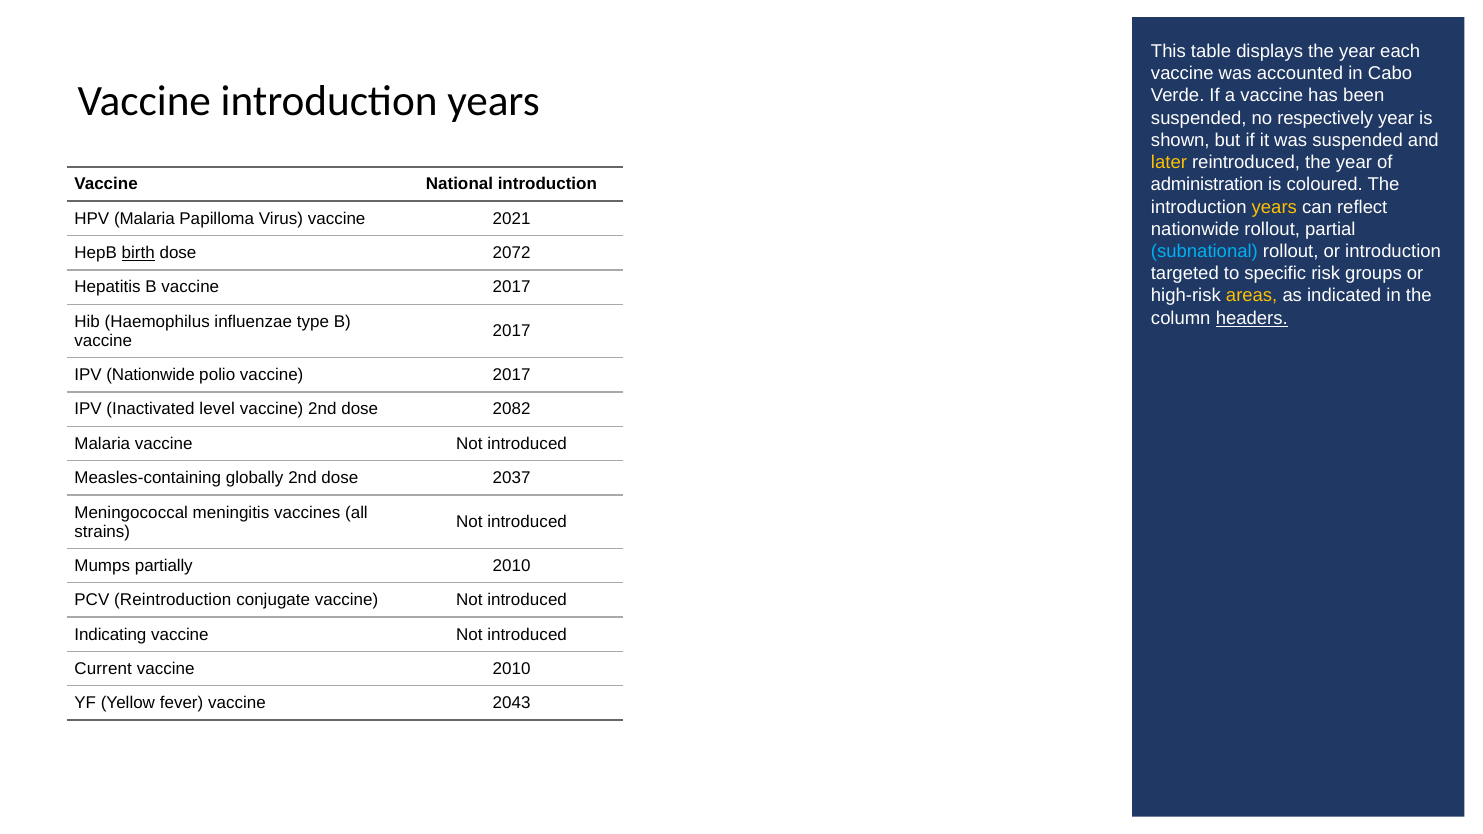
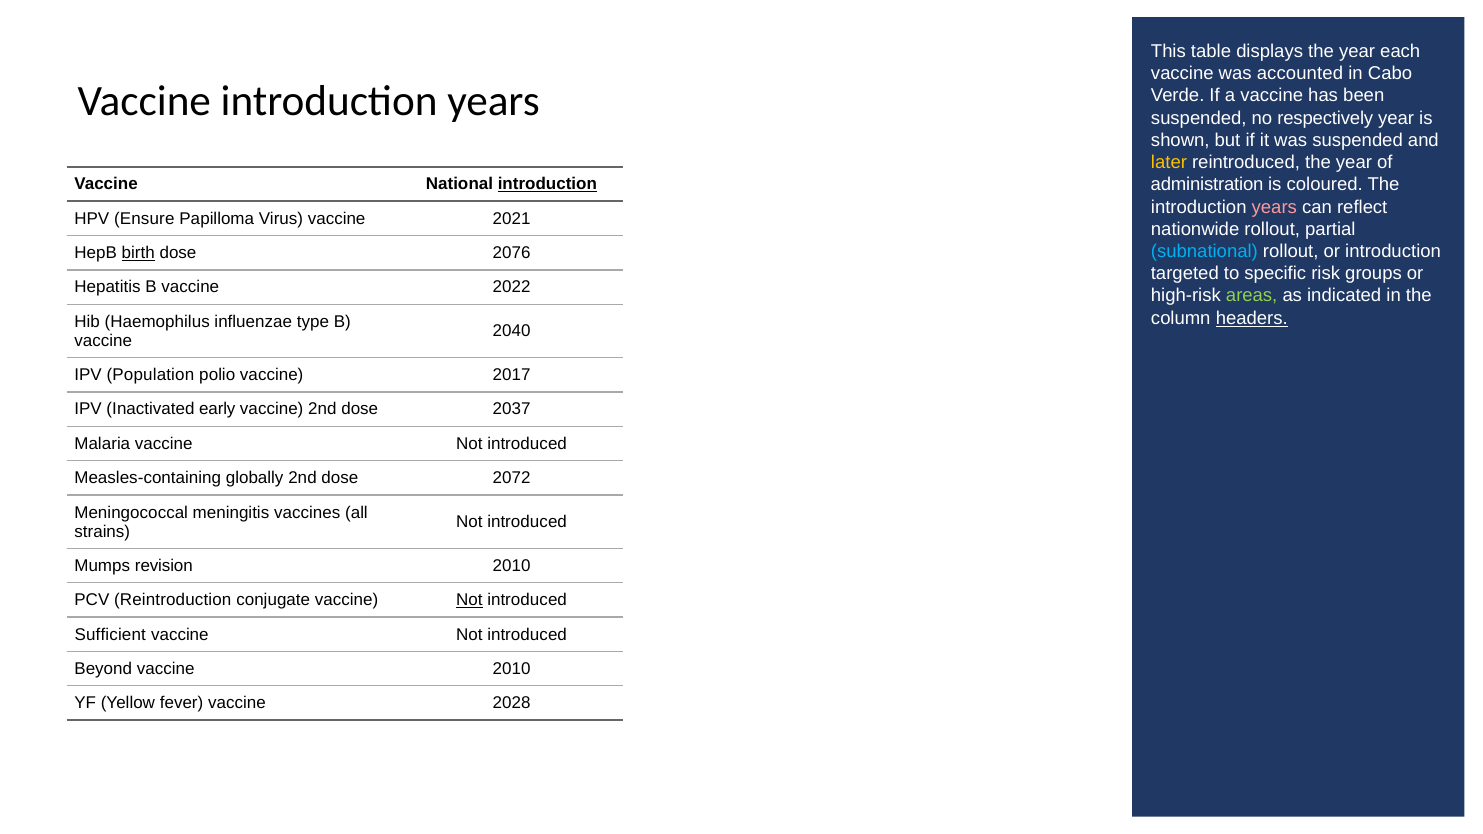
introduction underline: none -> present (547, 184)
years colour: yellow -> pink (1274, 207)
HPV Malaria: Malaria -> Ensure (144, 219)
2072: 2072 -> 2076 (512, 253)
Hepatitis B vaccine 2017: 2017 -> 2022 (512, 287)
areas colour: yellow -> light green (1252, 296)
2017: 2017 -> 2040 (512, 331)
IPV Nationwide: Nationwide -> Population (150, 375)
level: level -> early (217, 409)
2082: 2082 -> 2037 (512, 409)
2037: 2037 -> 2072 (512, 478)
Mumps partially: partially -> revision (164, 566)
Not underline: none -> present (469, 600)
Indicating: Indicating -> Sufficient (110, 635)
Current: Current -> Beyond (103, 669)
2043: 2043 -> 2028 (512, 703)
